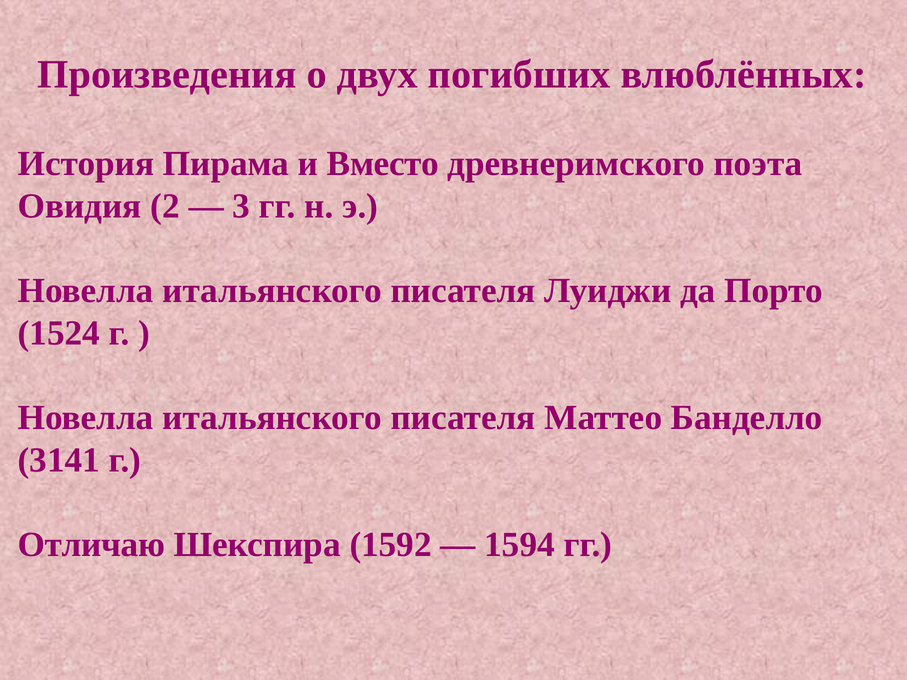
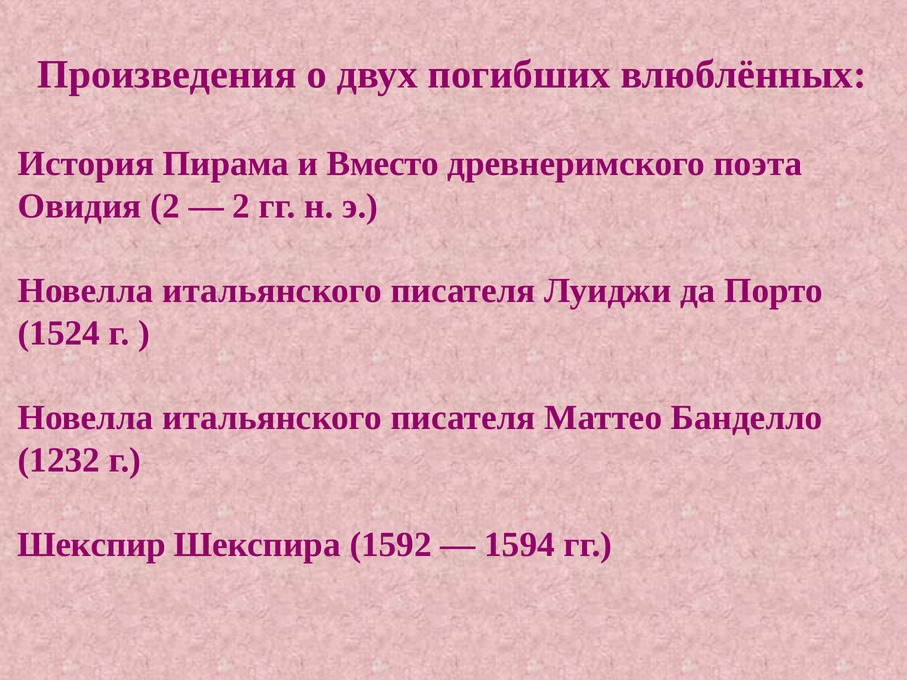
3: 3 -> 2 (241, 206)
3141: 3141 -> 1232 (59, 460)
Отличаю: Отличаю -> Шекспир (91, 545)
